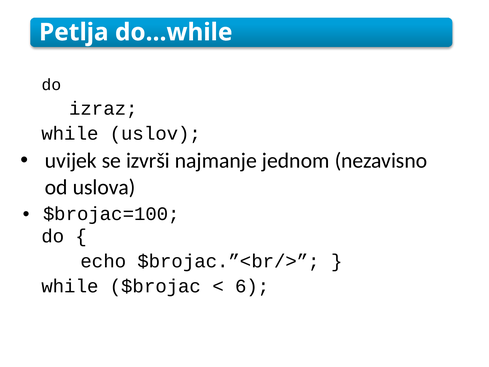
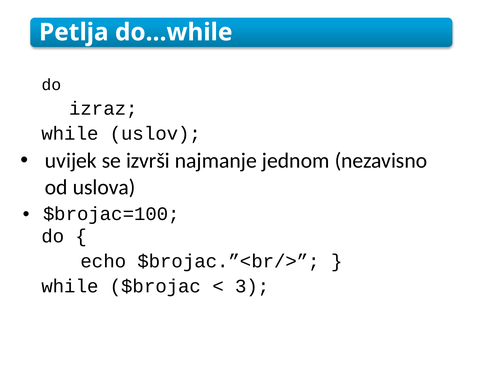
6: 6 -> 3 (252, 286)
